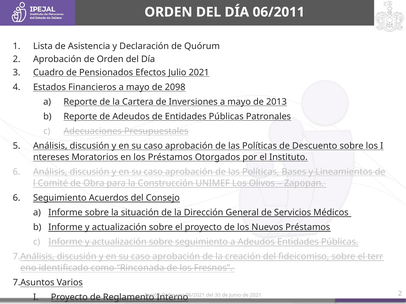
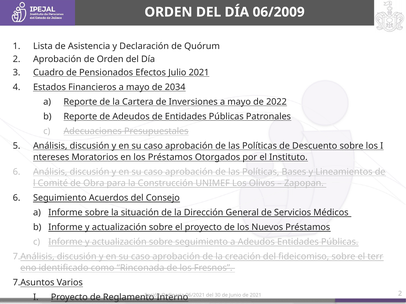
06/2011: 06/2011 -> 06/2009 (279, 12)
2098: 2098 -> 2034 (175, 87)
2013: 2013 -> 2022 (276, 102)
